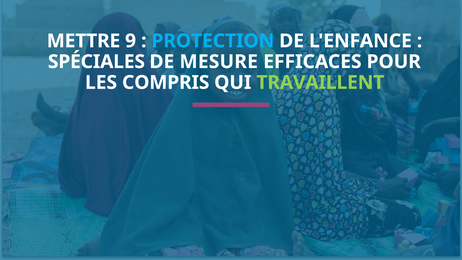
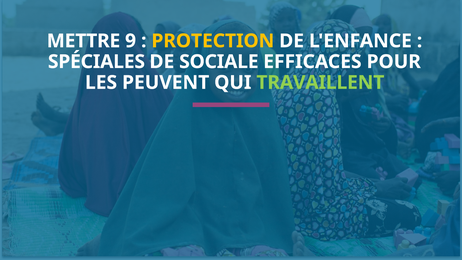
PROTECTION colour: light blue -> yellow (213, 41)
MESURE: MESURE -> SOCIALE (219, 62)
COMPRIS: COMPRIS -> PEUVENT (166, 82)
